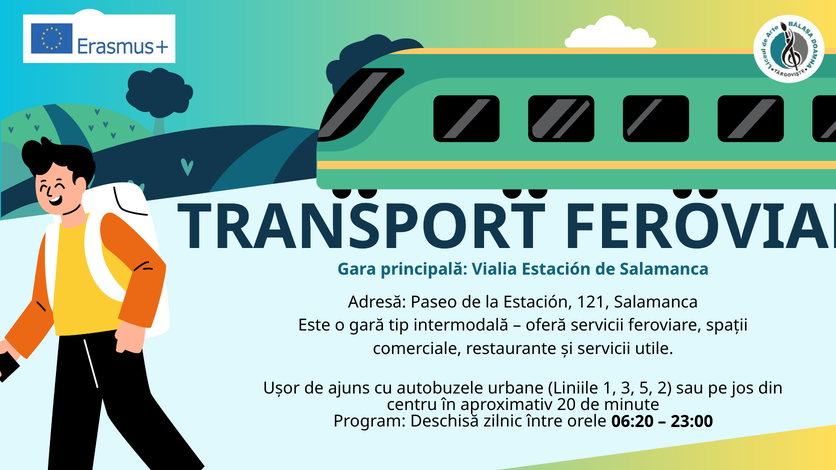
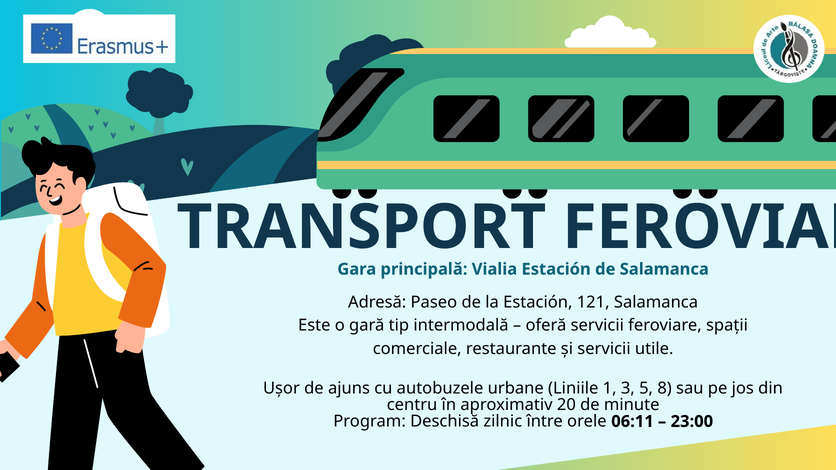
2: 2 -> 8 (665, 389)
06:20: 06:20 -> 06:11 (633, 422)
